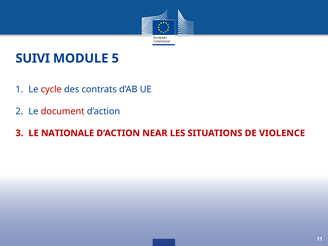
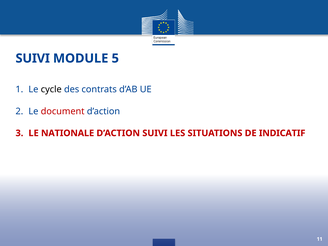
cycle colour: red -> black (51, 89)
D’ACTION NEAR: NEAR -> SUIVI (155, 133)
VIOLENCE: VIOLENCE -> INDICATIF (282, 133)
